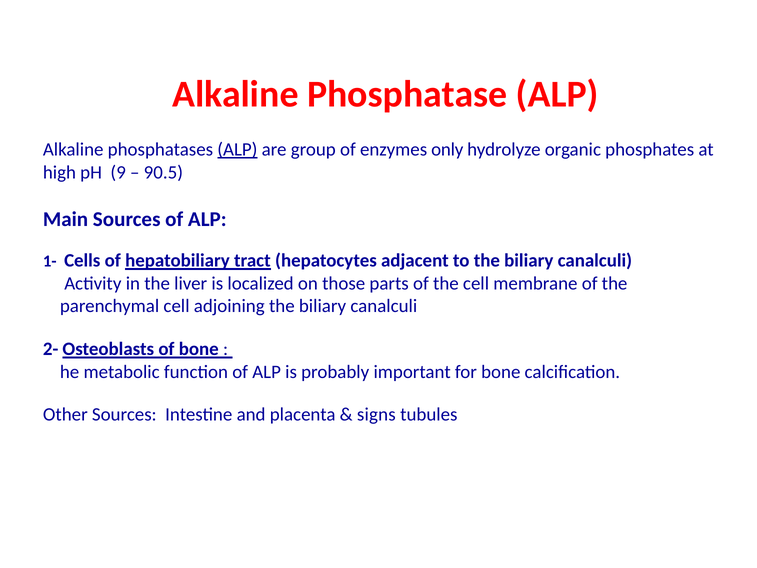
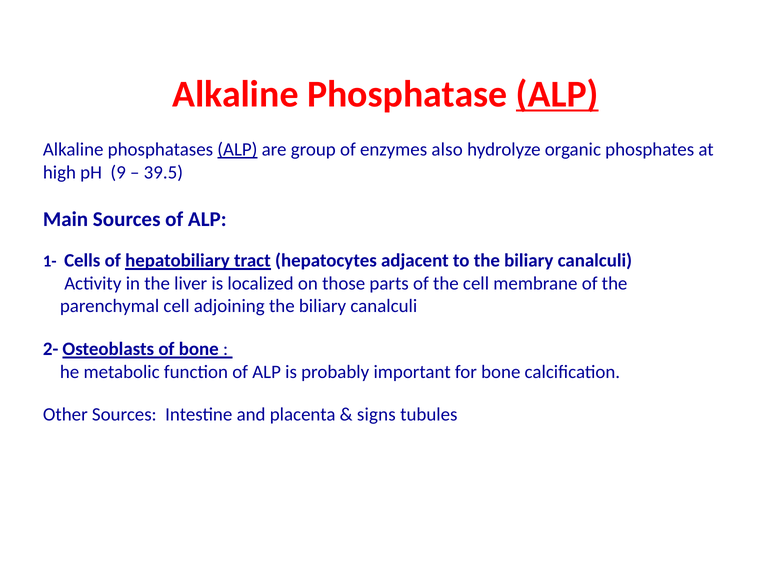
ALP underline: none -> present (557, 94)
only: only -> also (447, 150)
90.5: 90.5 -> 39.5 (163, 172)
